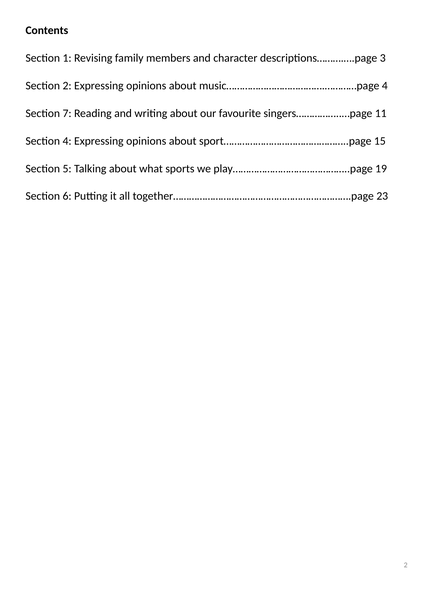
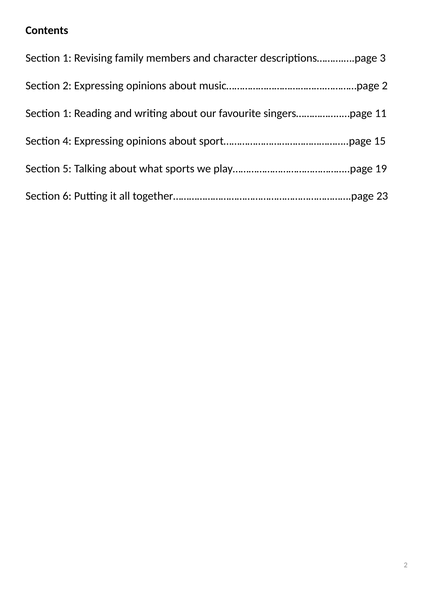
music……………………………….…………page 4: 4 -> 2 (385, 86)
7: 7 -> 1 (67, 113)
